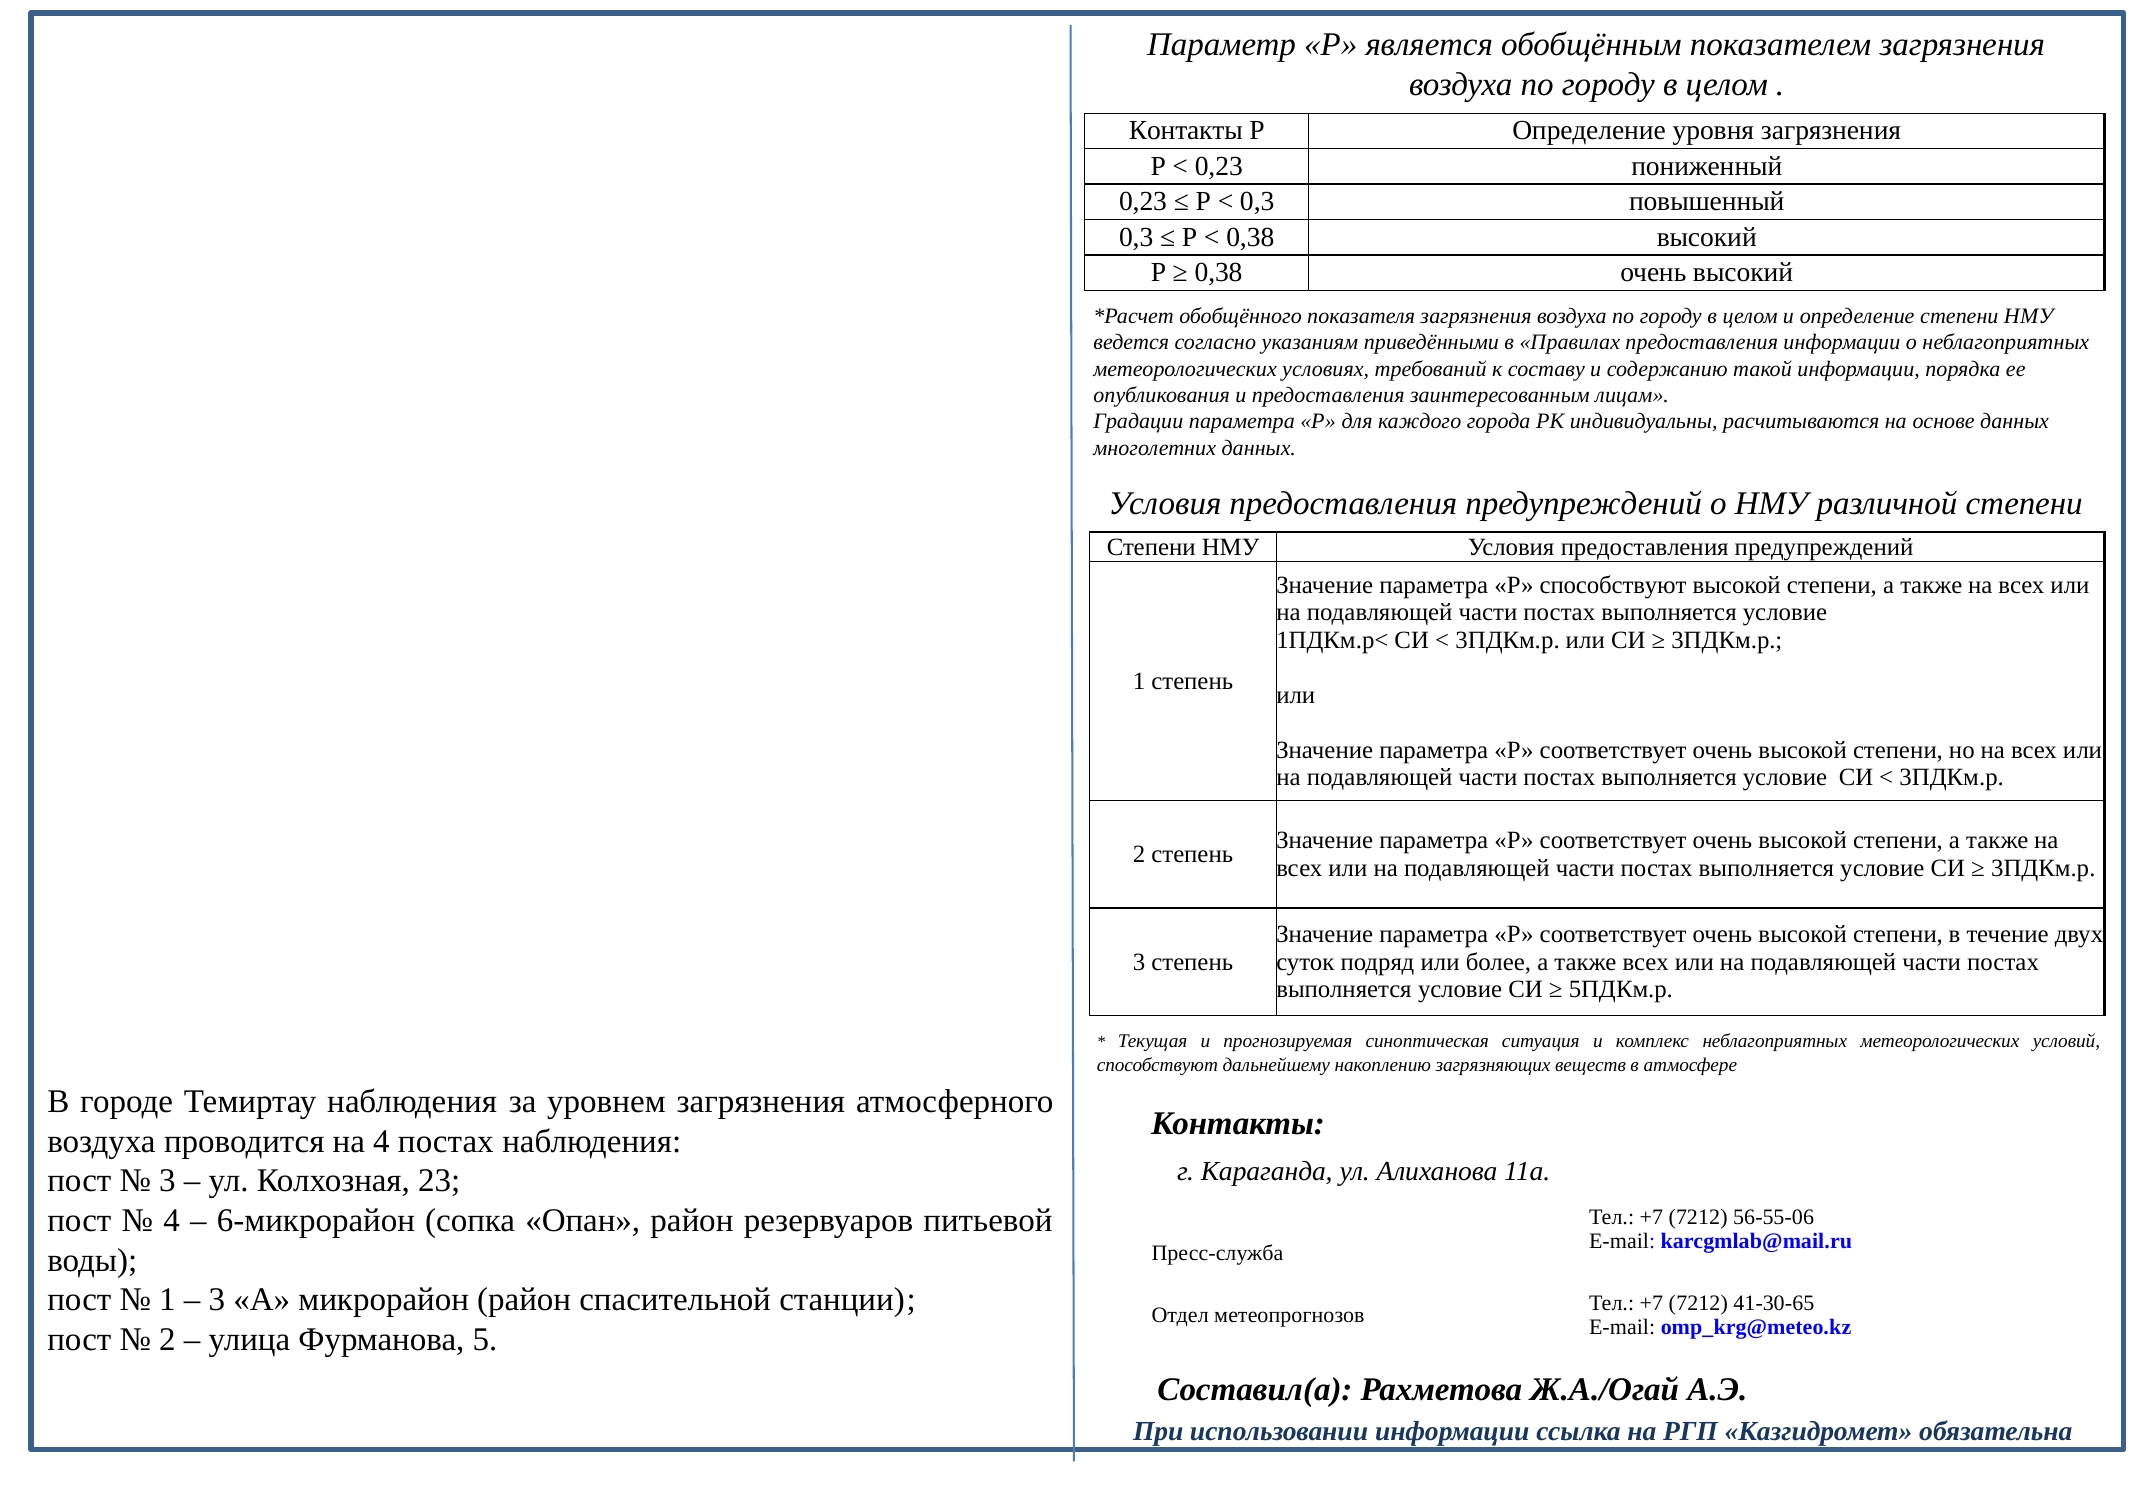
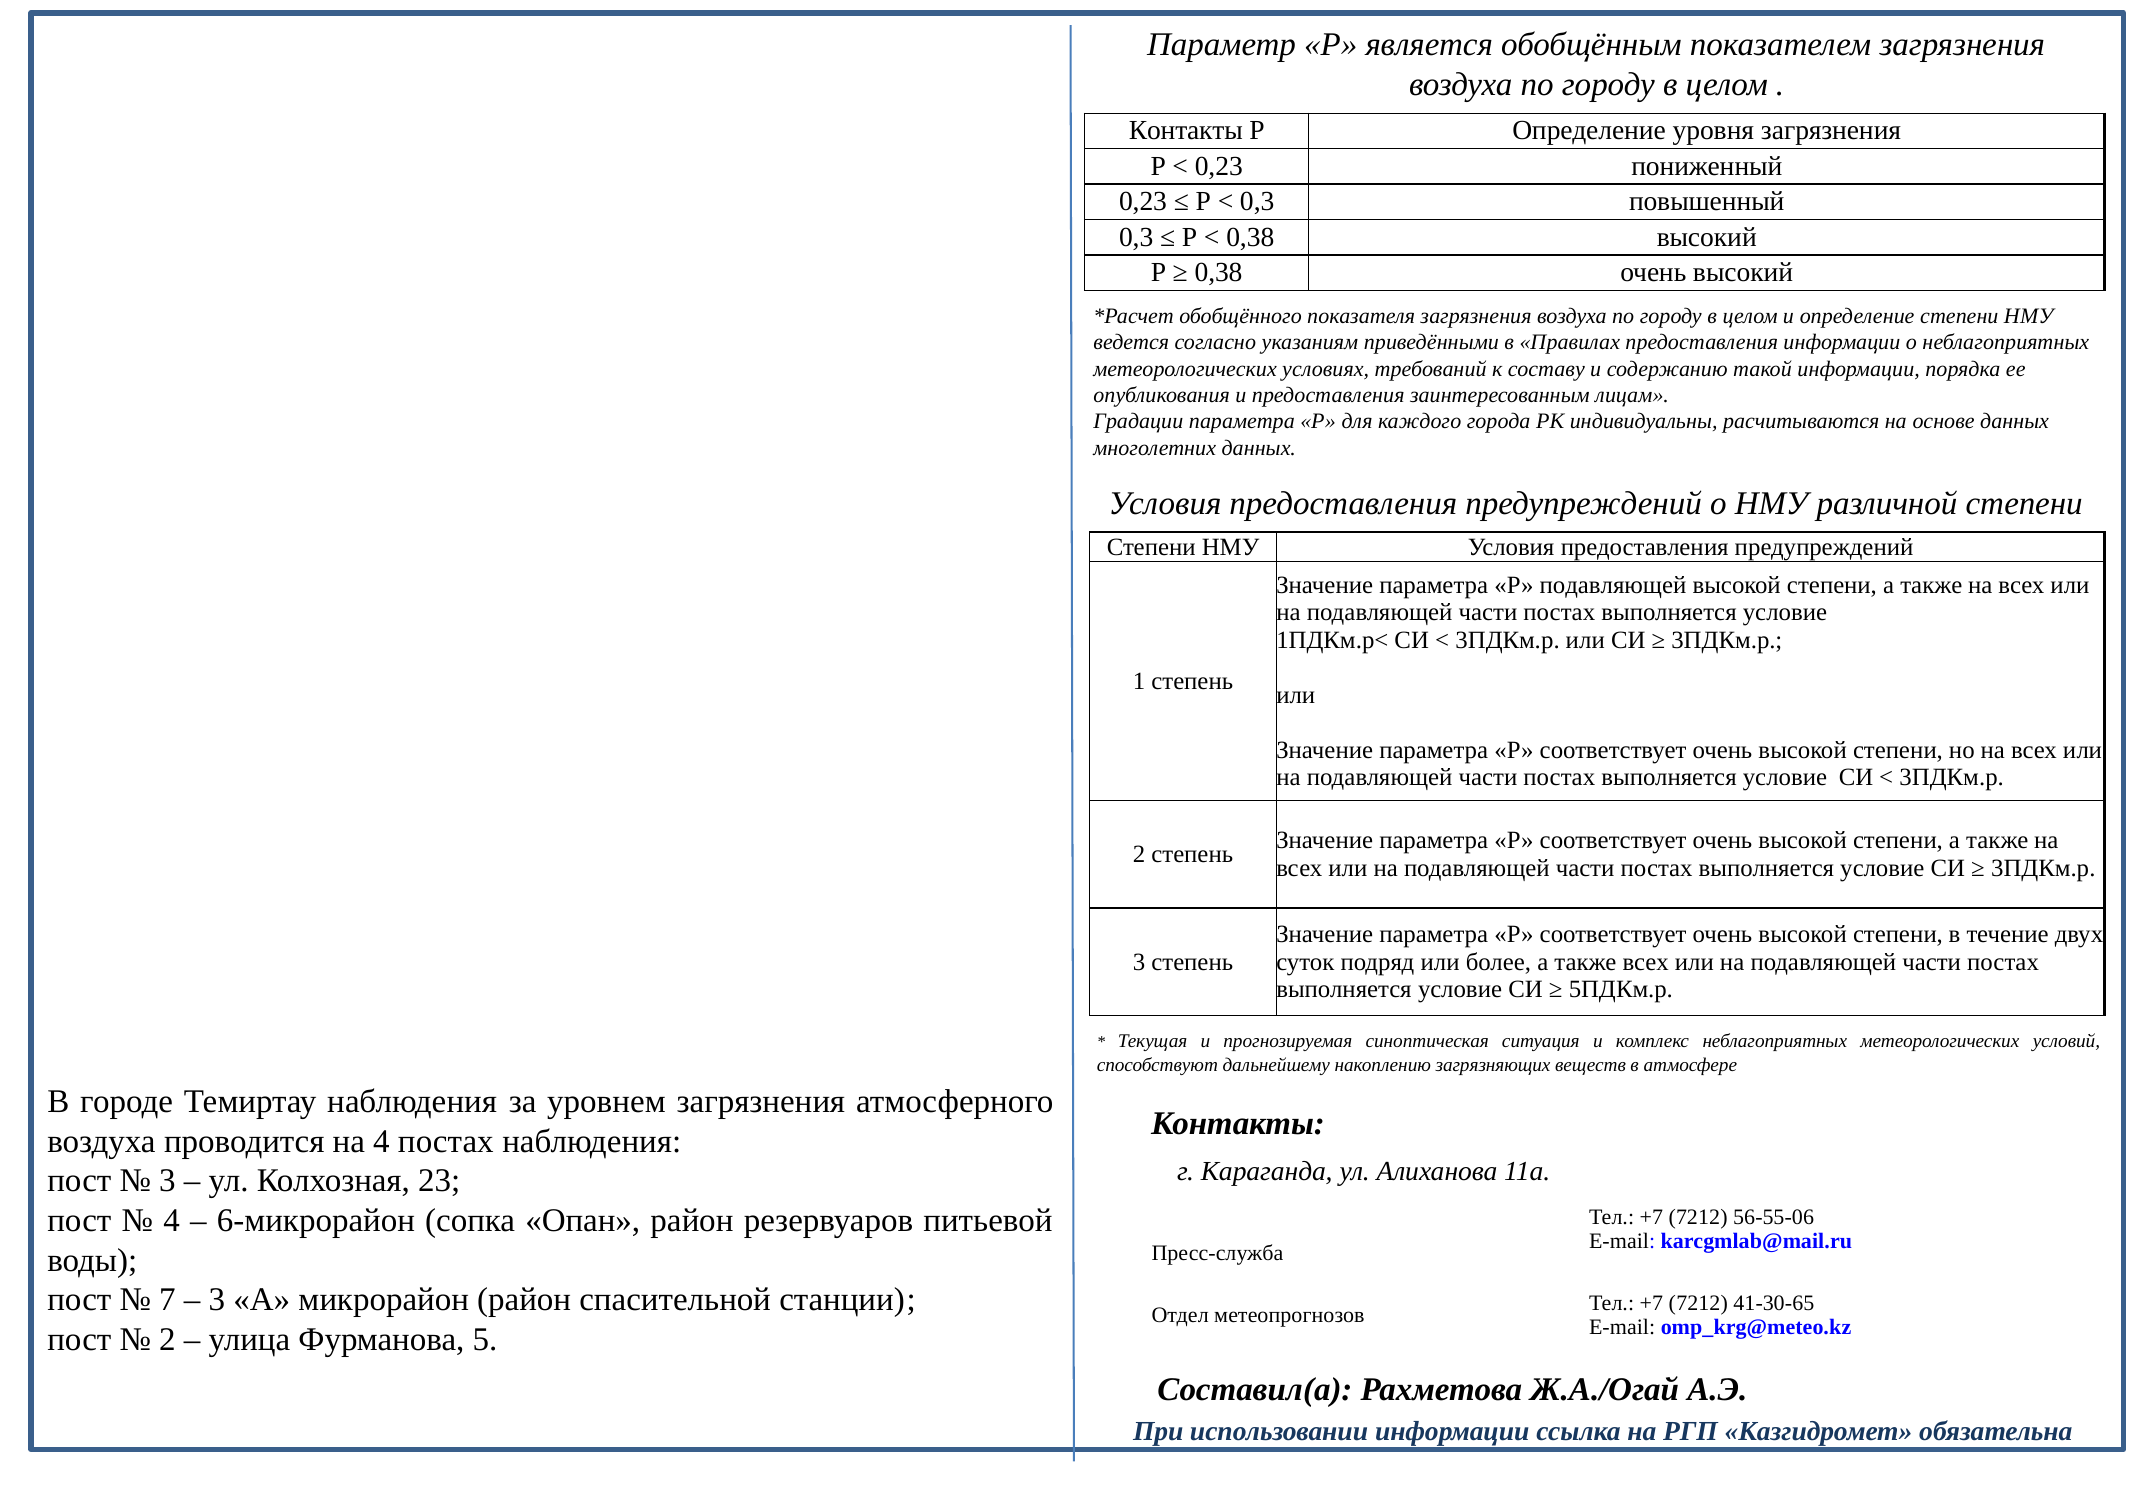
Р способствуют: способствуют -> подавляющей (1613, 585)
1: 1 -> 7 (167, 1300)
